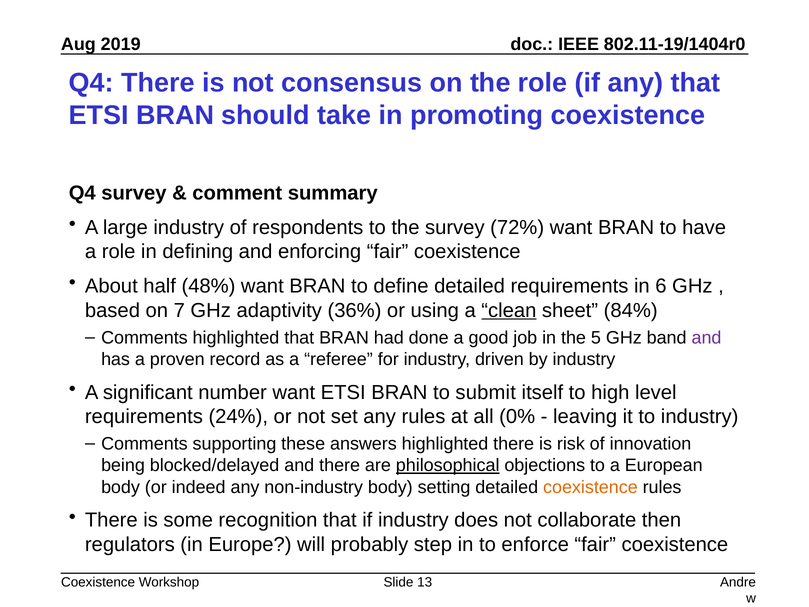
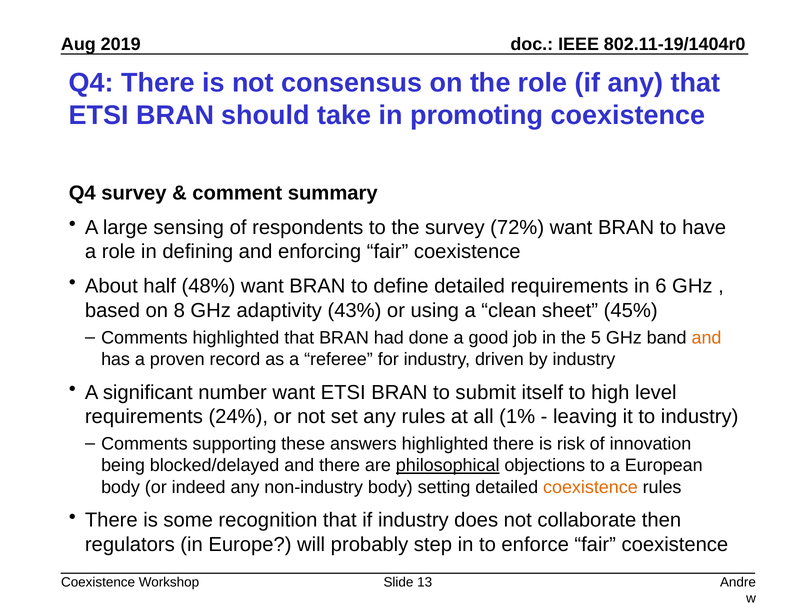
large industry: industry -> sensing (189, 227)
7: 7 -> 8 (179, 310)
36%: 36% -> 43% (354, 310)
clean underline: present -> none (509, 310)
84%: 84% -> 45% (631, 310)
and colour: purple -> orange (707, 337)
0%: 0% -> 1% (517, 417)
